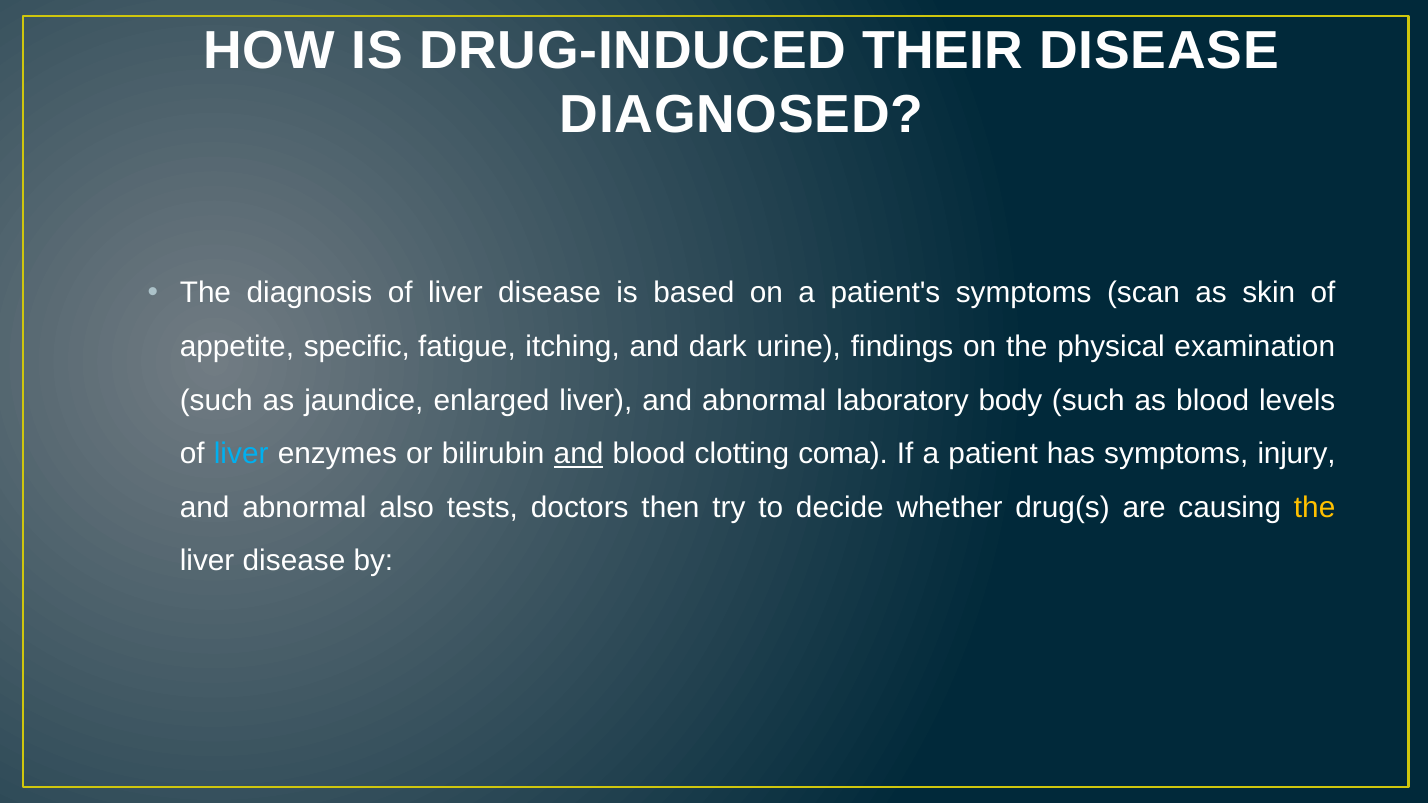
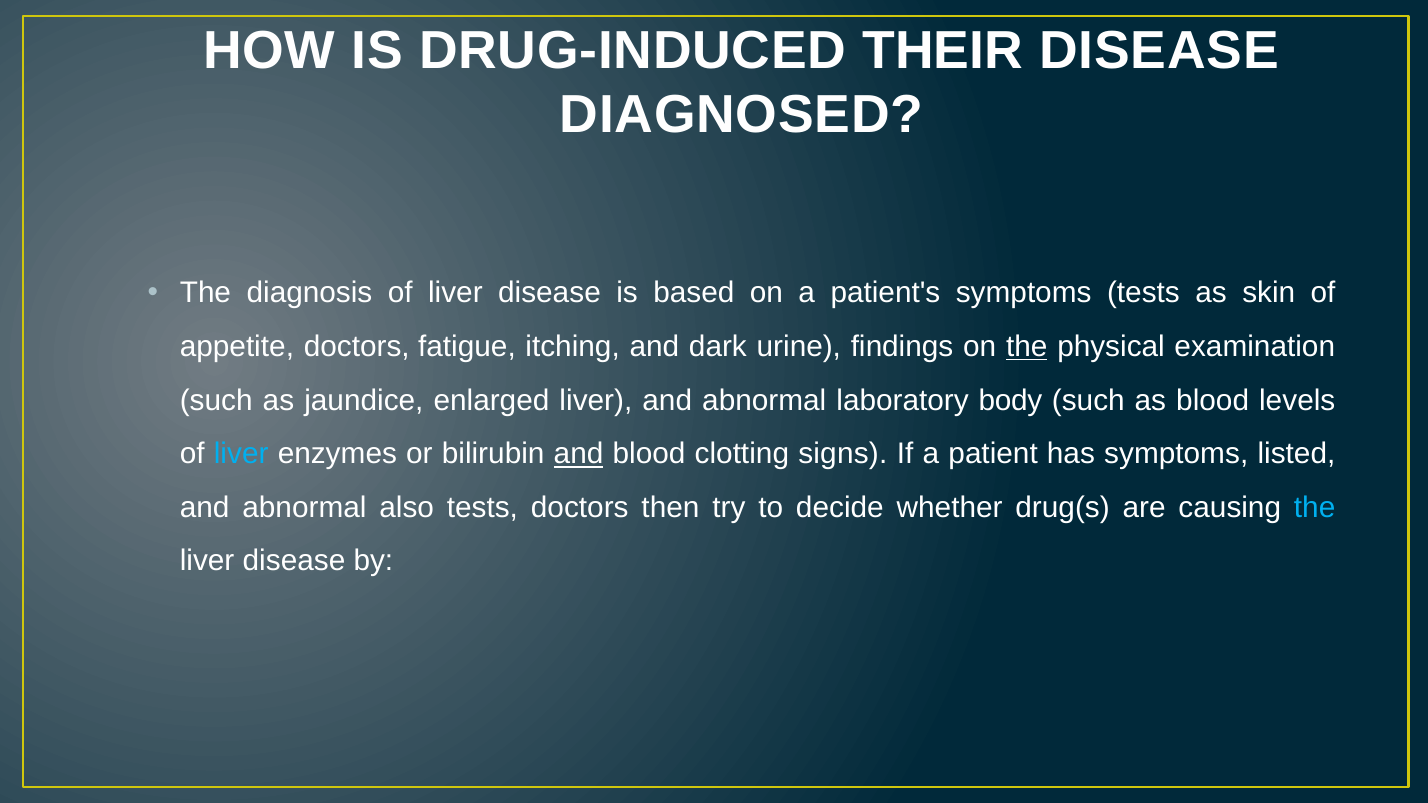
symptoms scan: scan -> tests (1143, 293)
appetite specific: specific -> doctors (357, 347)
the underline: none -> present (1027, 347)
coma: coma -> signs (843, 454)
injury: injury -> listed (1296, 454)
the colour: yellow -> light blue (1315, 508)
